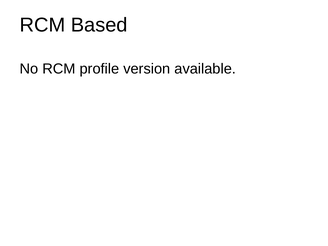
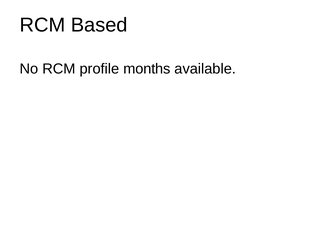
version: version -> months (147, 69)
